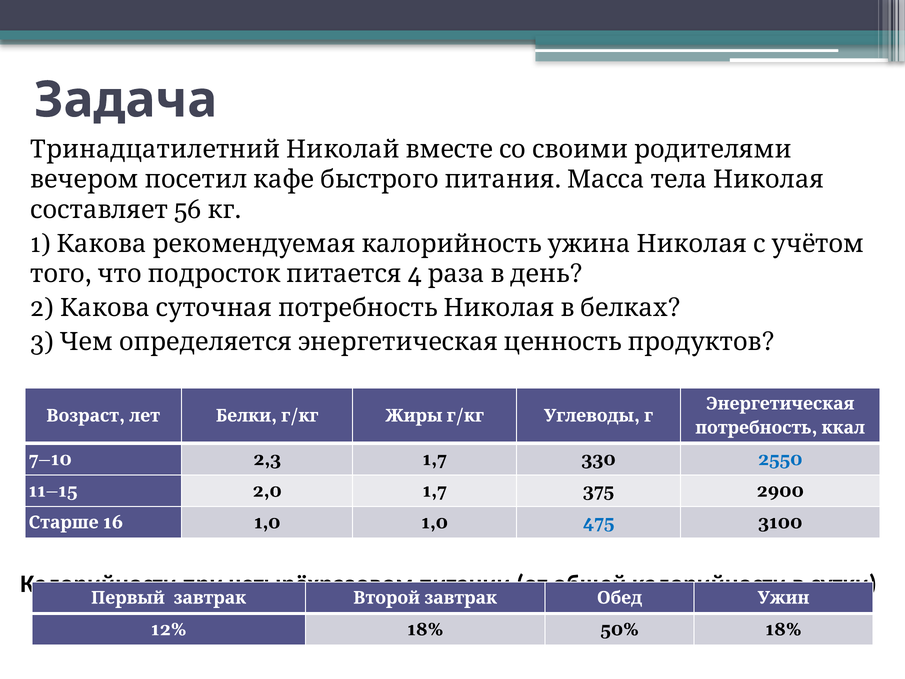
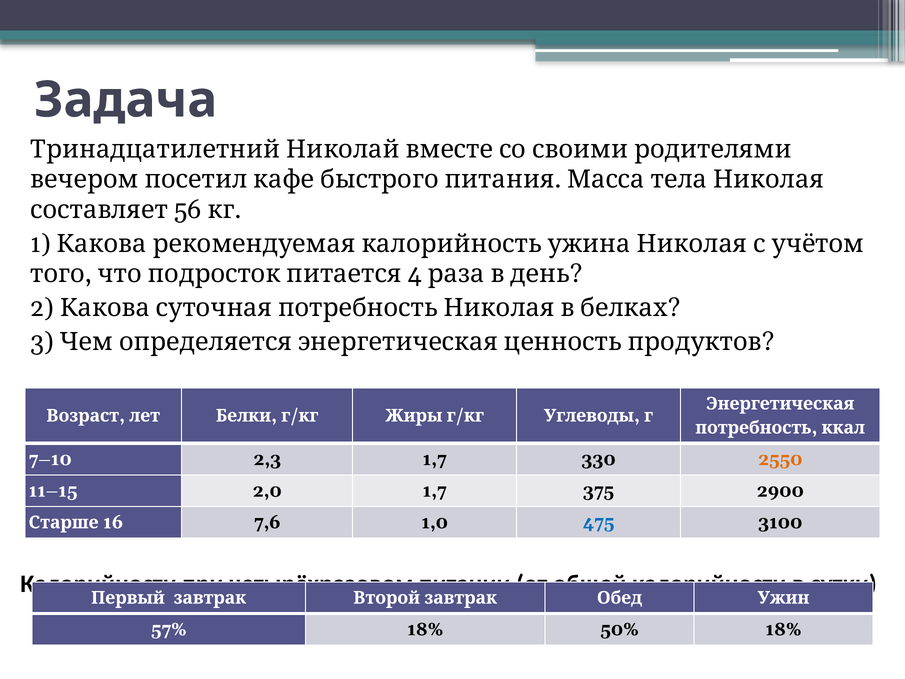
2550 colour: blue -> orange (780, 459)
Старше 1,0: 1,0 -> 7,6 (267, 522)
12%: 12% -> 57% (169, 629)
